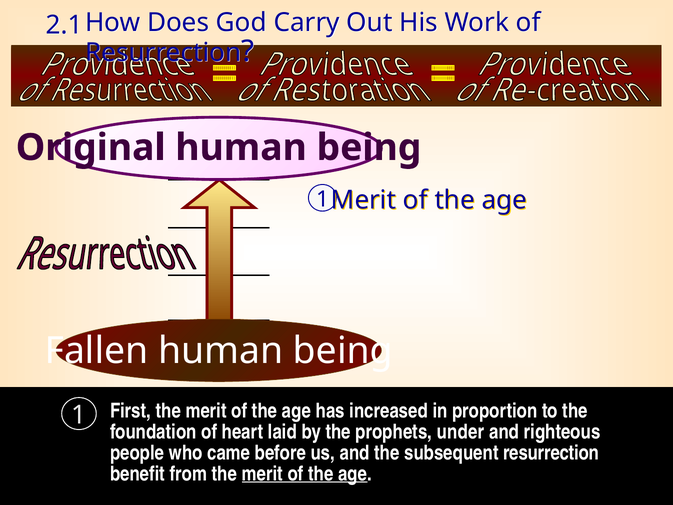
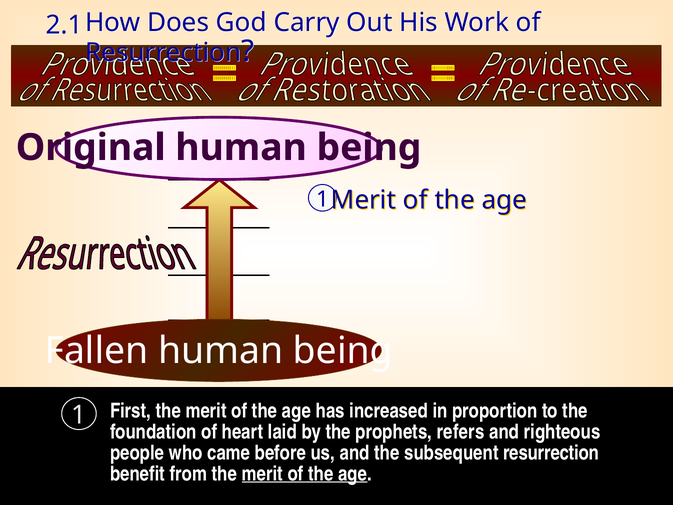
under: under -> refers (461, 432)
